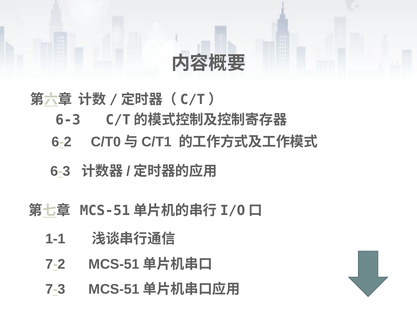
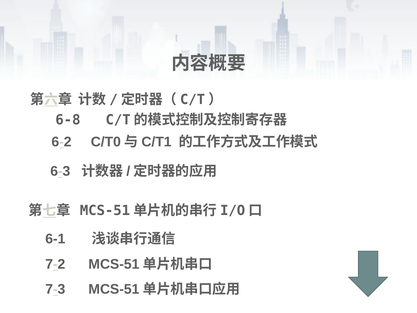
6-3: 6-3 -> 6-8 (68, 120)
1-1: 1-1 -> 6-1 (55, 239)
